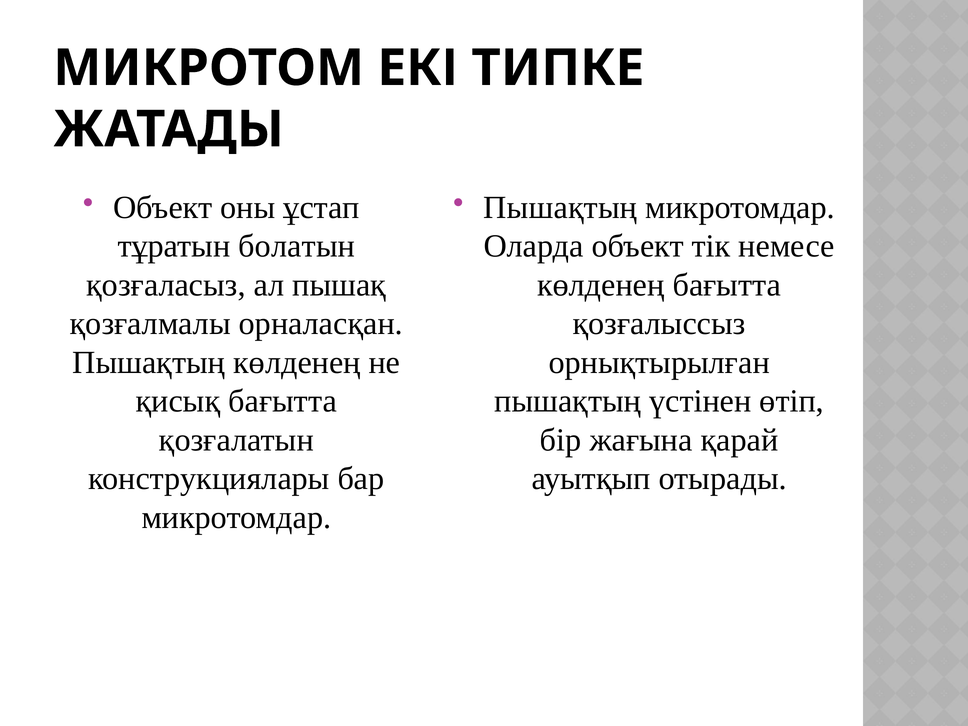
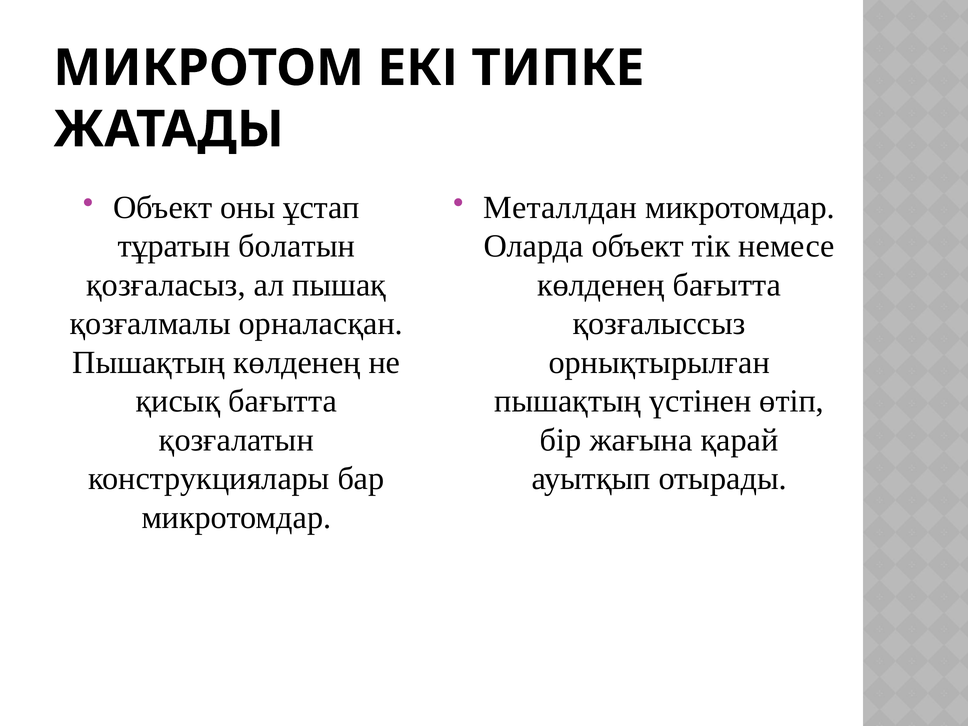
Пышақтың: Пышақтың -> Металлдан (560, 208)
